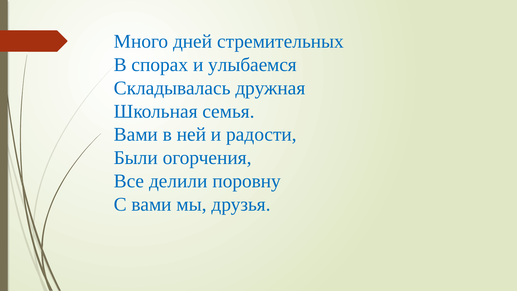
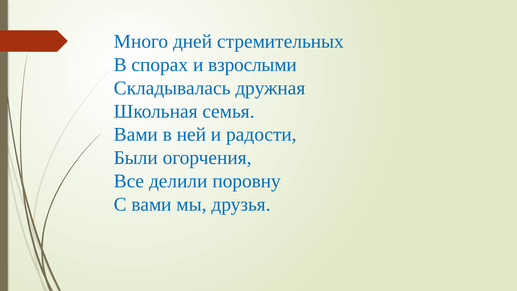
улыбаемся: улыбаемся -> взрослыми (253, 65)
